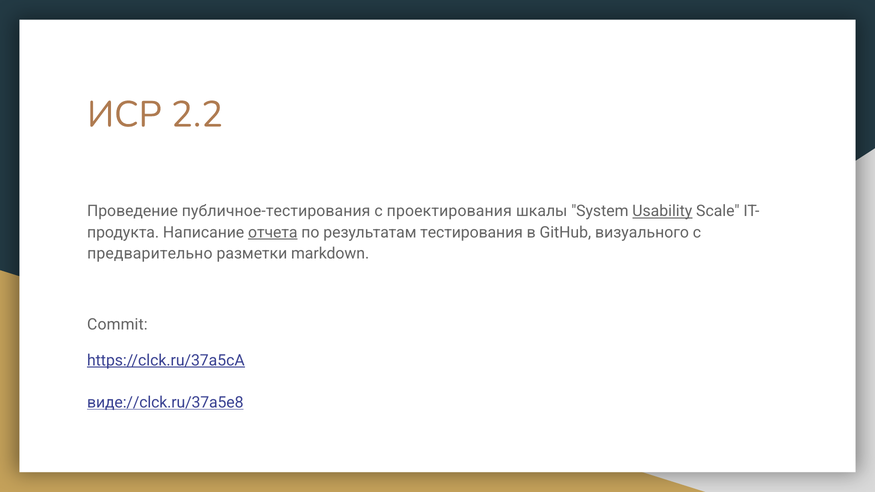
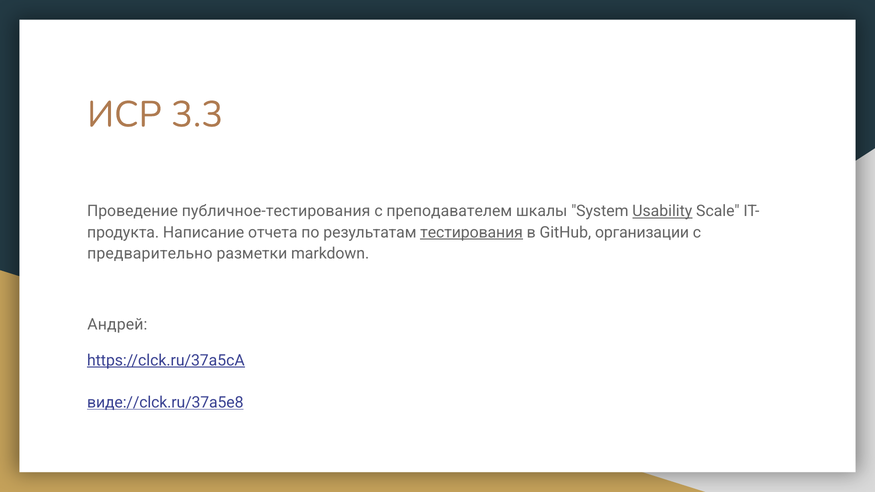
2.2: 2.2 -> 3.3 (197, 115)
проектирования: проектирования -> преподавателем (449, 211)
отчета underline: present -> none (273, 232)
тестирования underline: none -> present (472, 232)
визуального: визуального -> организации (642, 232)
Commit: Commit -> Андрей (117, 325)
